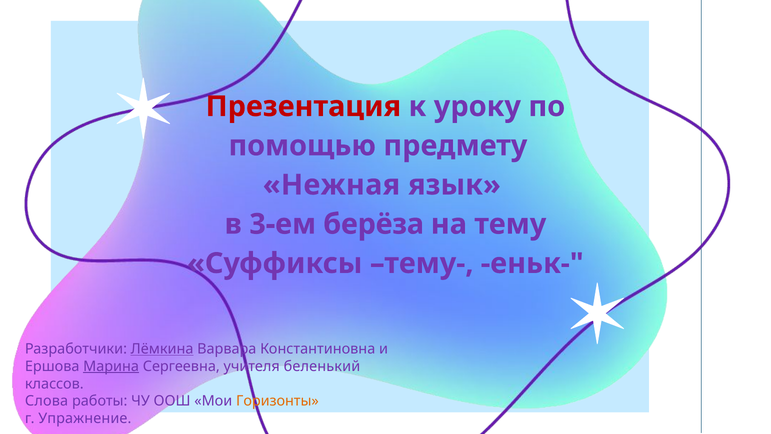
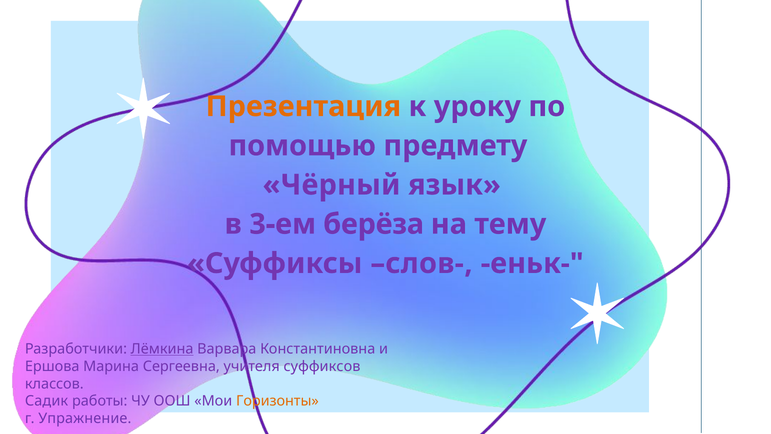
Презентация colour: red -> orange (303, 106)
Нежная: Нежная -> Чёрный (332, 185)
тему-: тему- -> слов- (422, 263)
Марина underline: present -> none (111, 366)
беленький: беленький -> суффиксов (322, 366)
Слова: Слова -> Садик (47, 401)
